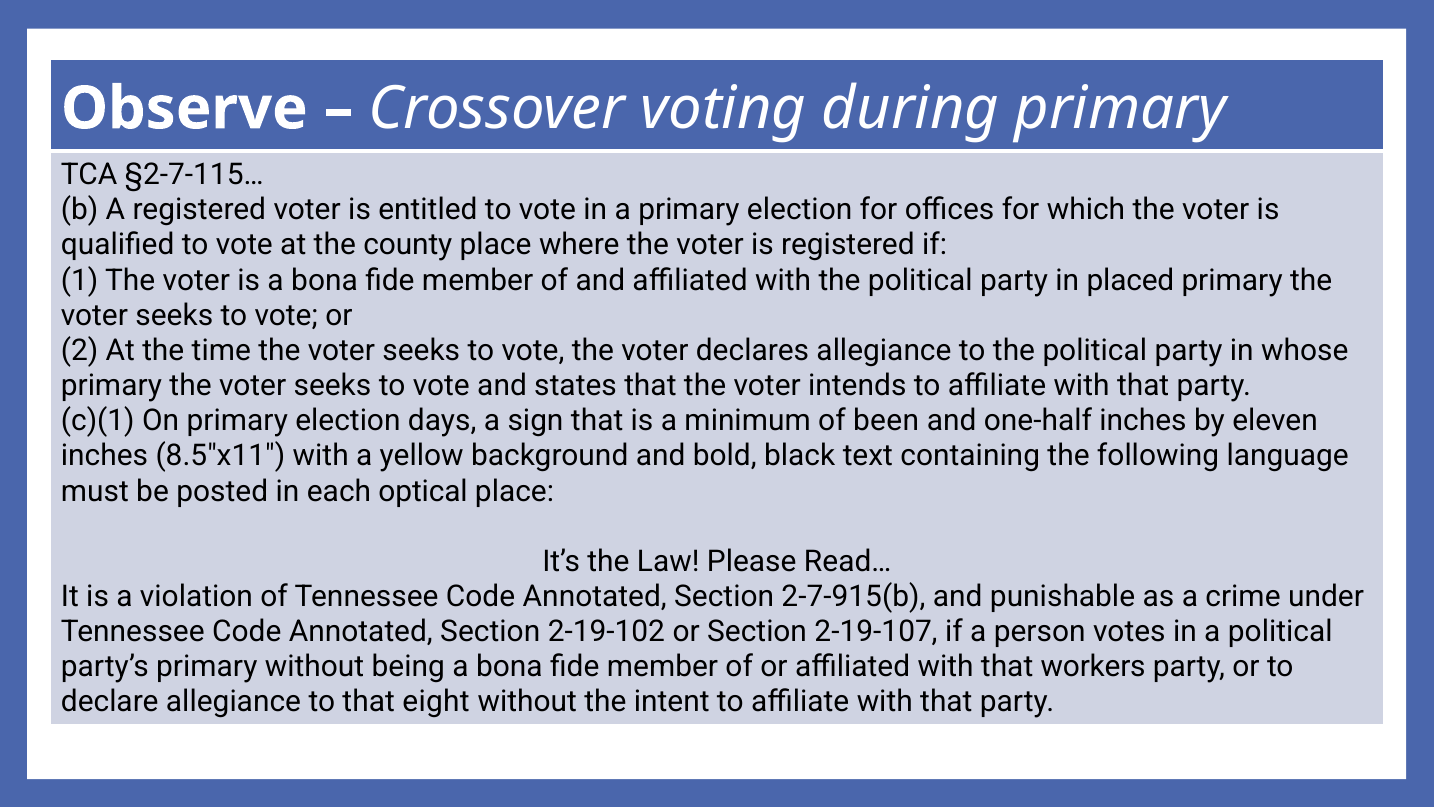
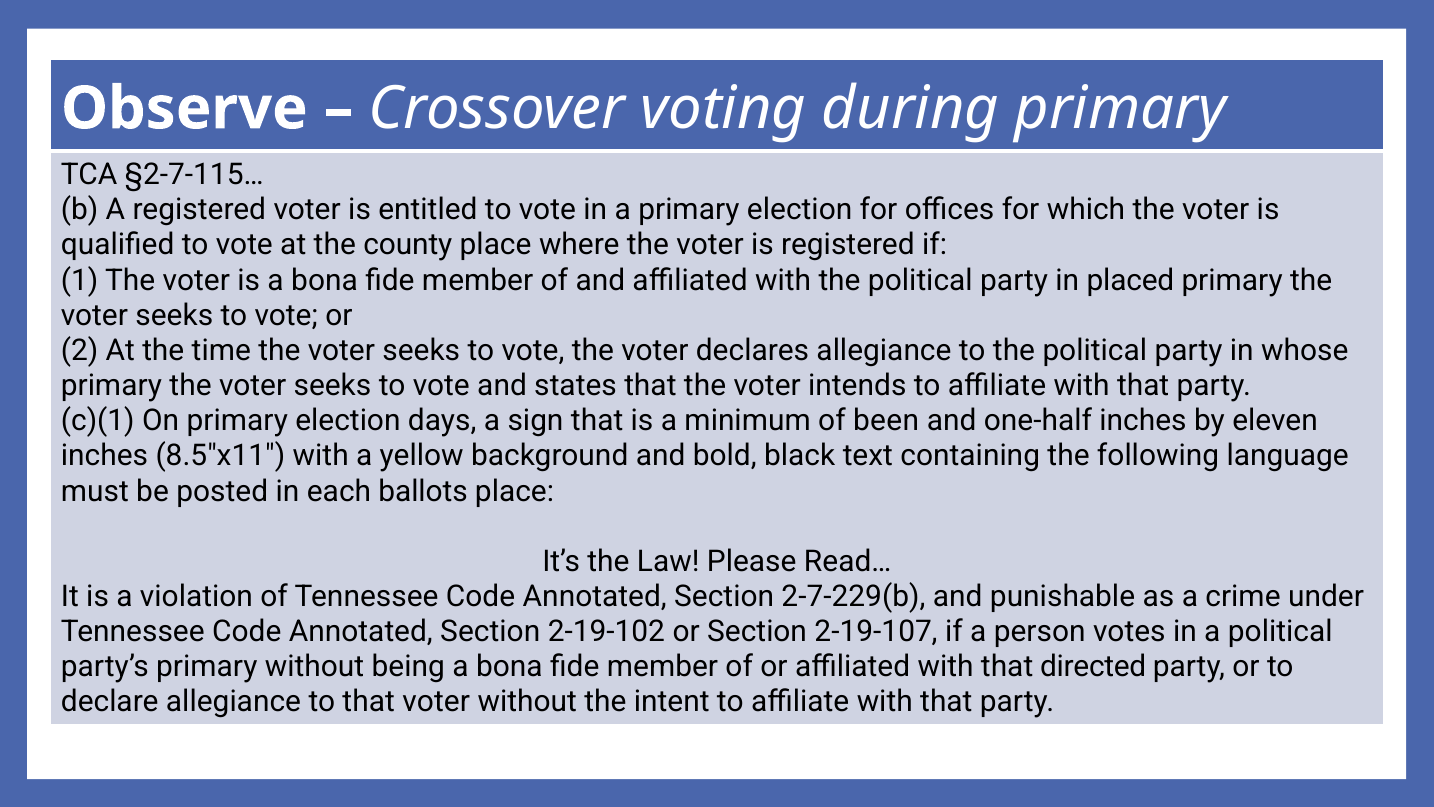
optical: optical -> ballots (423, 491)
2-7-915(b: 2-7-915(b -> 2-7-229(b (853, 596)
workers: workers -> directed (1093, 667)
that eight: eight -> voter (436, 702)
